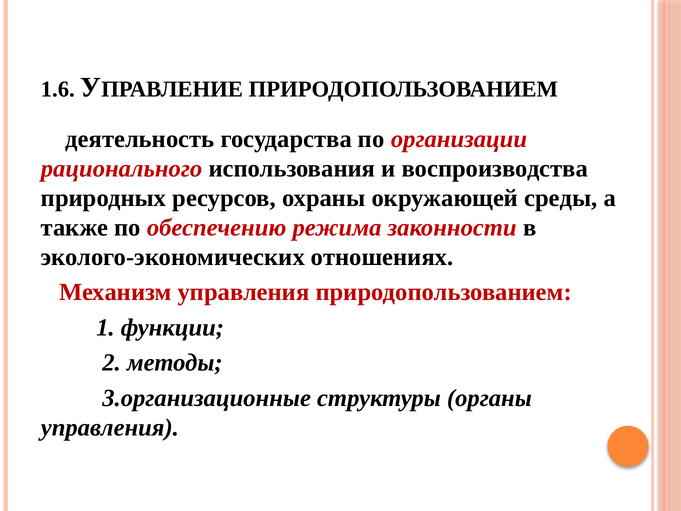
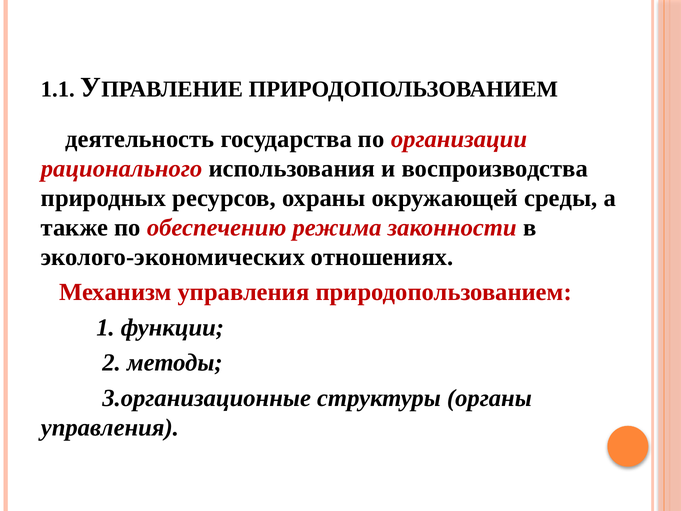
1.6: 1.6 -> 1.1 (58, 89)
